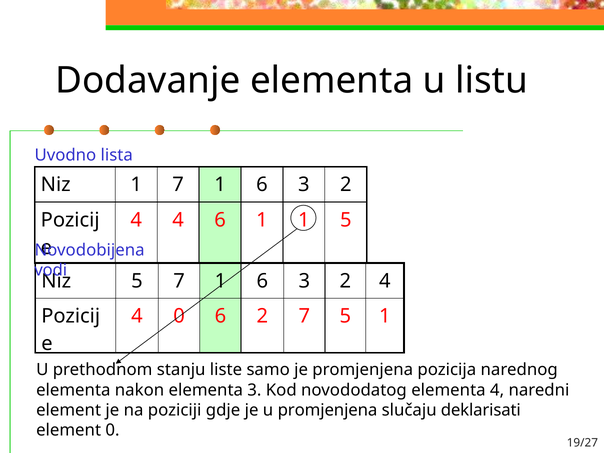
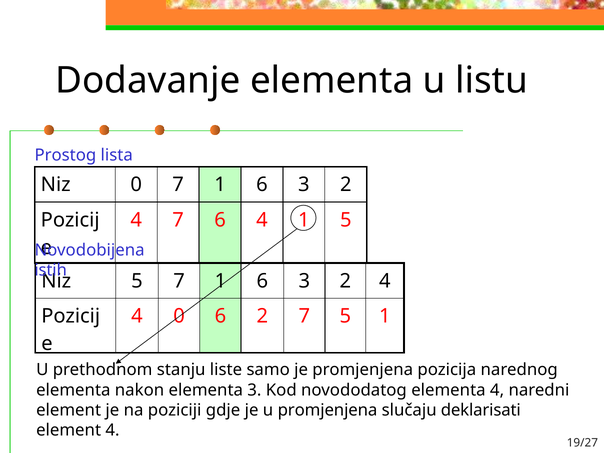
Uvodno: Uvodno -> Prostog (65, 155)
Niz 1: 1 -> 0 (136, 185)
4 4: 4 -> 7 (178, 220)
6 1: 1 -> 4 (262, 220)
vodi: vodi -> istih (51, 270)
element 0: 0 -> 4 (112, 430)
